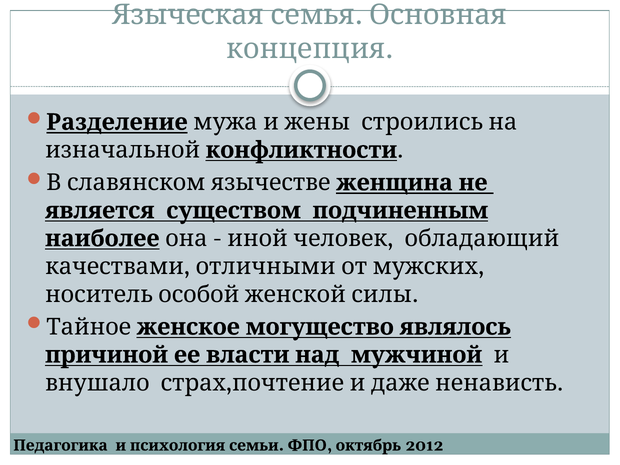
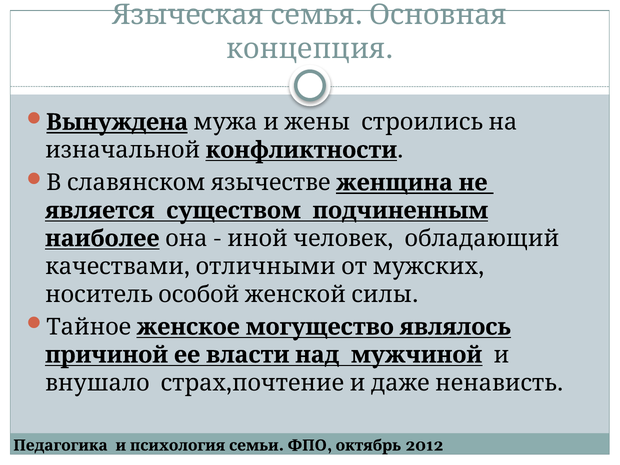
Разделение: Разделение -> Вынуждена (117, 122)
